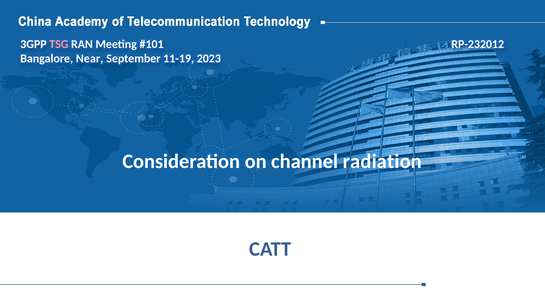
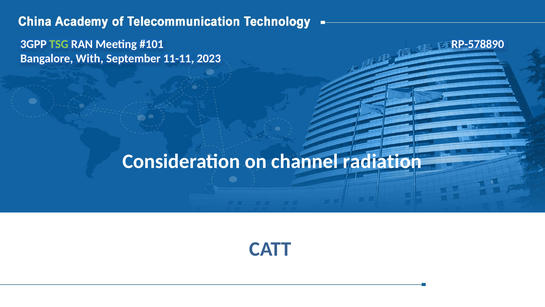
TSG colour: pink -> light green (59, 44)
RP-232012: RP-232012 -> RP-578890 (478, 44)
Near: Near -> With (90, 58)
11-19: 11-19 -> 11-11 (179, 58)
